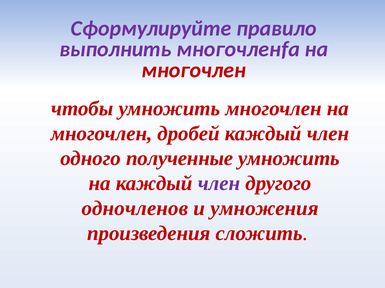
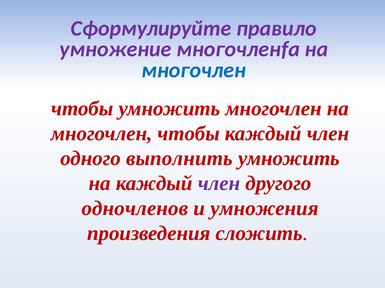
выполнить: выполнить -> умножение (115, 49)
многочлен colour: red -> blue (194, 70)
дробей: дробей -> чтобы (189, 134)
полученные: полученные -> выполнить (179, 159)
